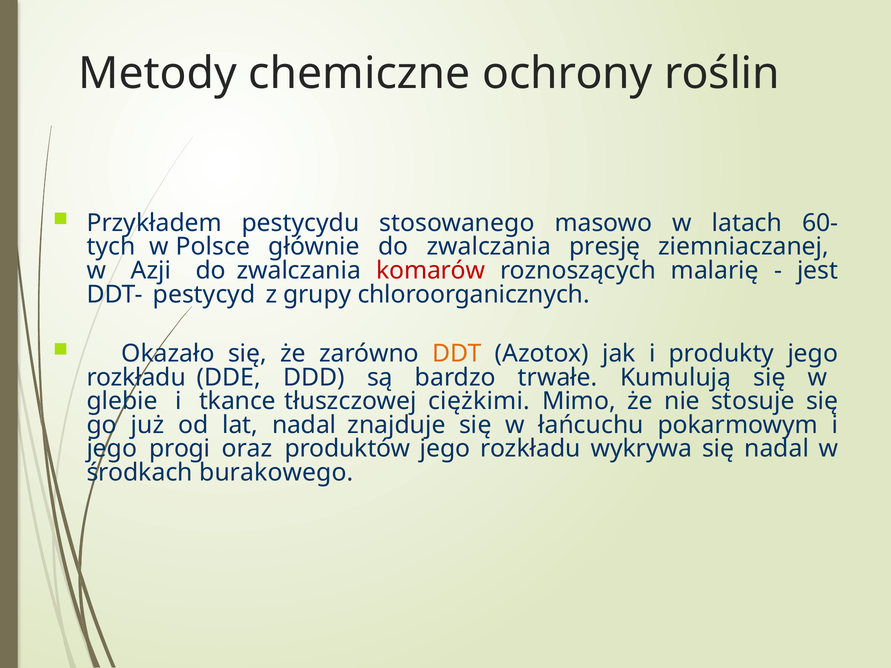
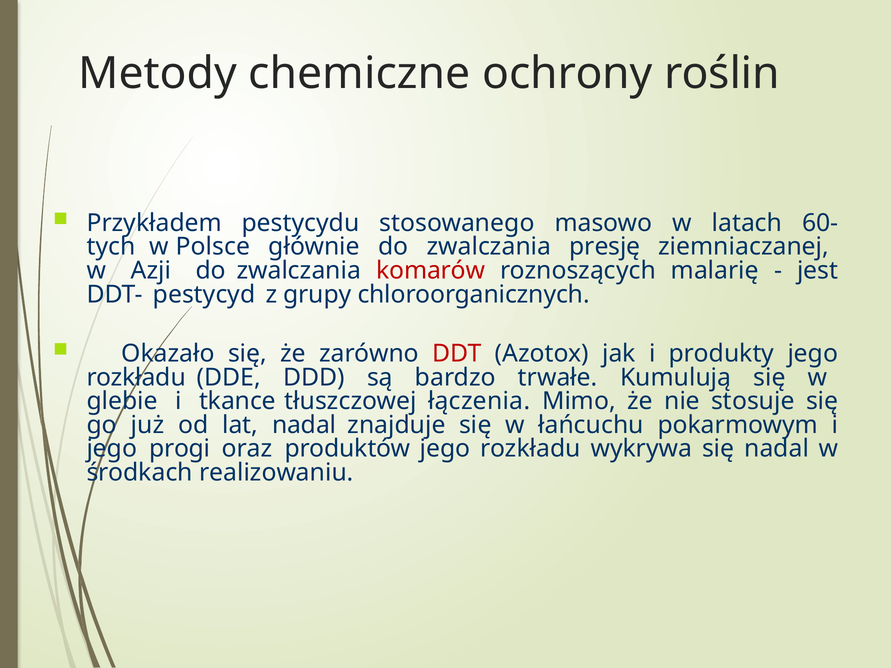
DDT colour: orange -> red (457, 354)
ciężkimi: ciężkimi -> łączenia (479, 401)
burakowego: burakowego -> realizowaniu (276, 473)
